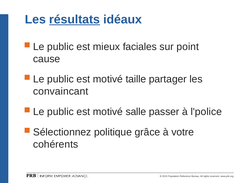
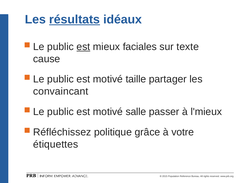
est underline: none -> present (83, 47)
point: point -> texte (188, 47)
l'police: l'police -> l'mieux (206, 112)
Sélectionnez: Sélectionnez -> Réfléchissez (62, 132)
cohérents: cohérents -> étiquettes (56, 144)
